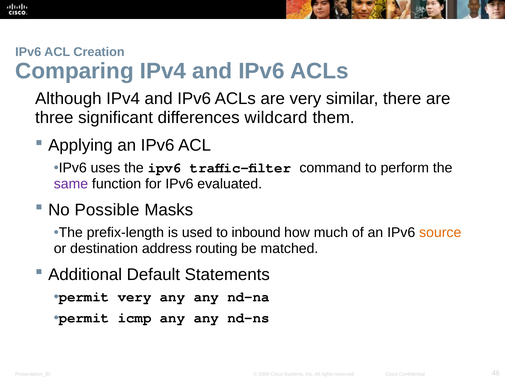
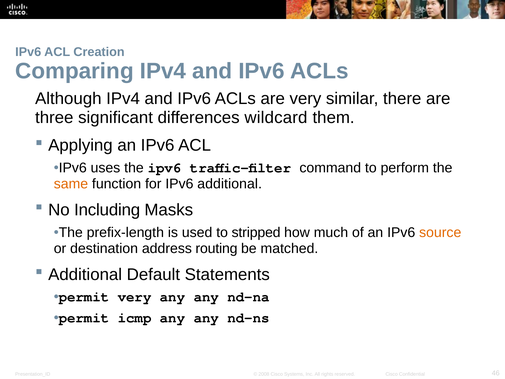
same colour: purple -> orange (71, 184)
IPv6 evaluated: evaluated -> additional (230, 184)
Possible: Possible -> Including (107, 210)
inbound: inbound -> stripped (256, 232)
